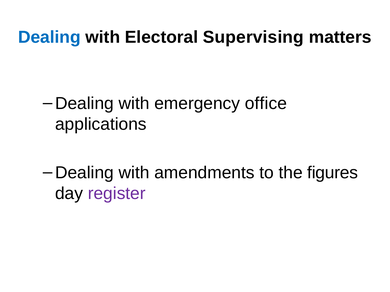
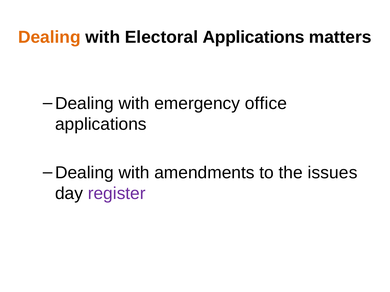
Dealing colour: blue -> orange (49, 37)
Electoral Supervising: Supervising -> Applications (254, 37)
figures: figures -> issues (332, 173)
